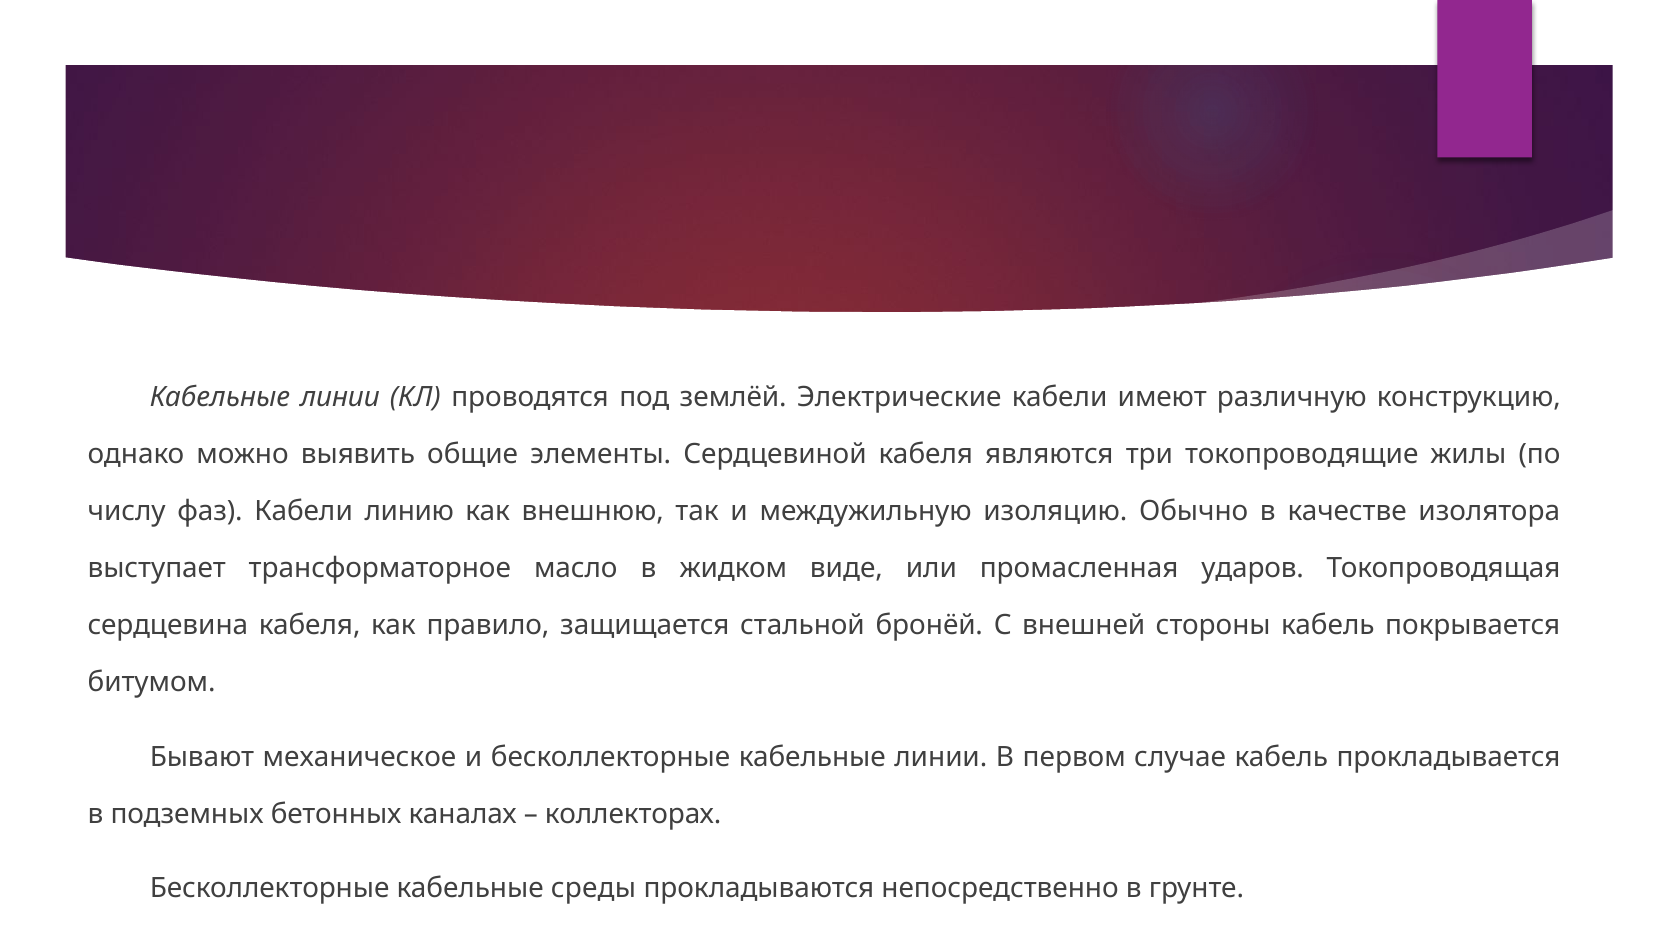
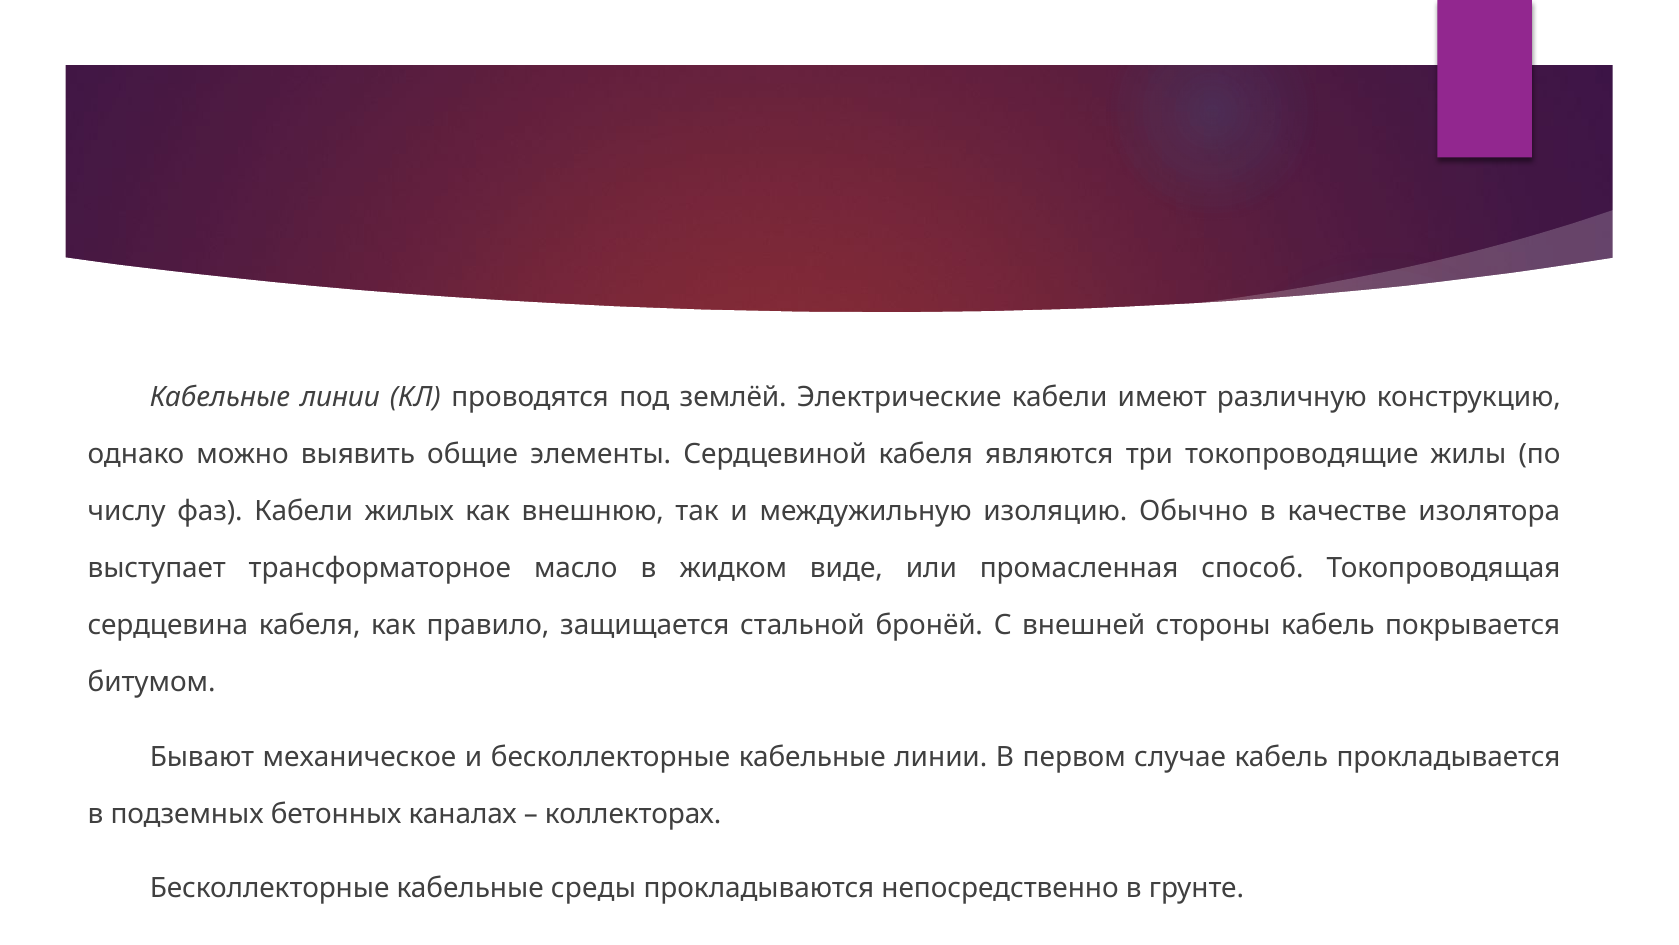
линию: линию -> жилых (409, 511)
ударов: ударов -> способ (1253, 568)
